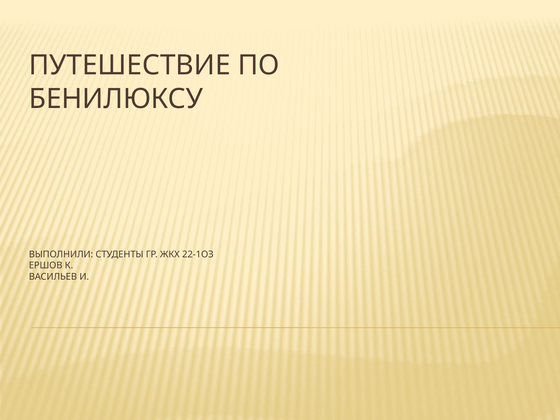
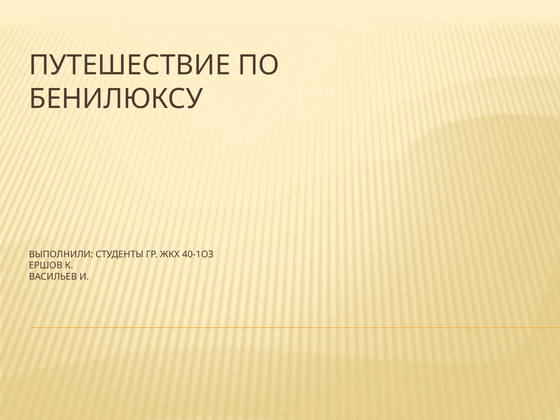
22-1ОЗ: 22-1ОЗ -> 40-1ОЗ (198, 254)
